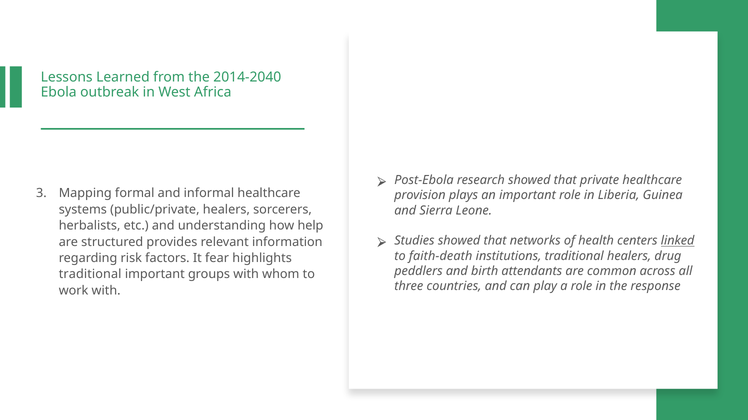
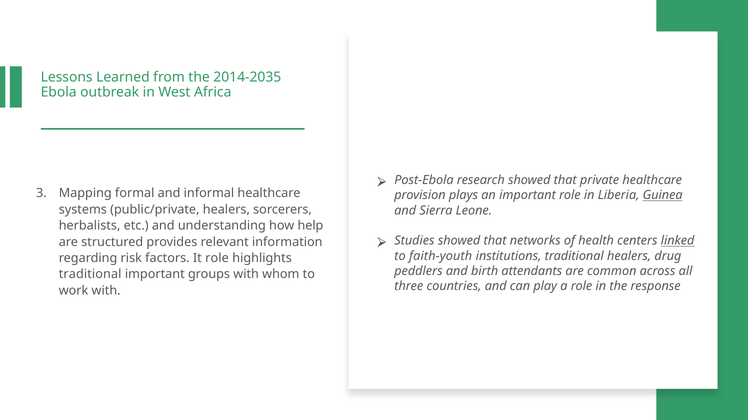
2014-2040: 2014-2040 -> 2014-2035 (247, 77)
Guinea underline: none -> present (663, 195)
faith-death: faith-death -> faith-youth (441, 256)
It fear: fear -> role (217, 258)
